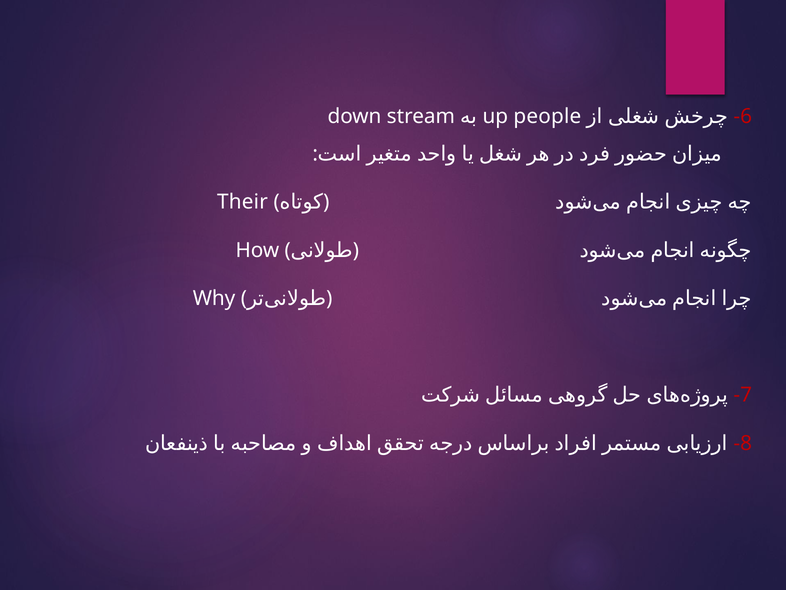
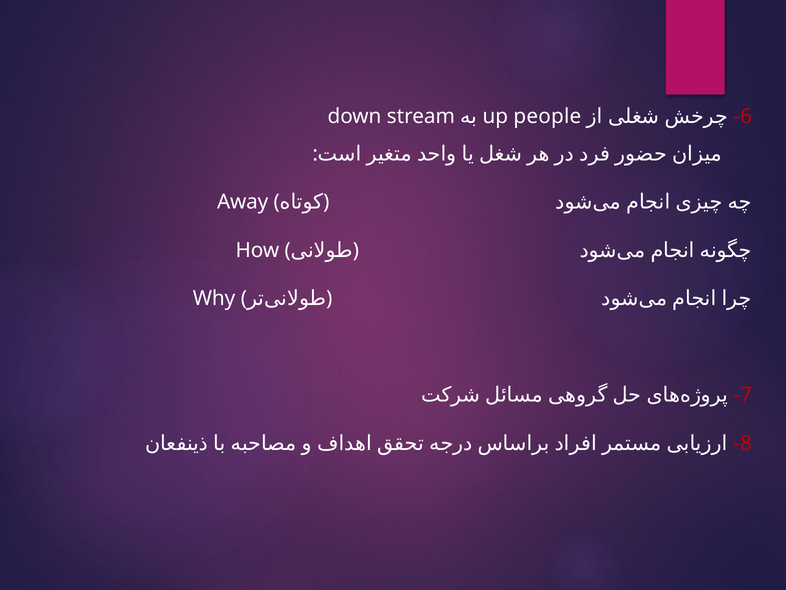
Their: Their -> Away (243, 202)
